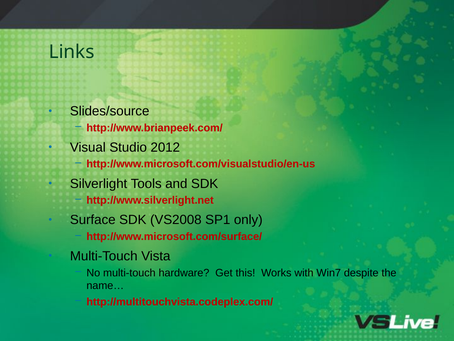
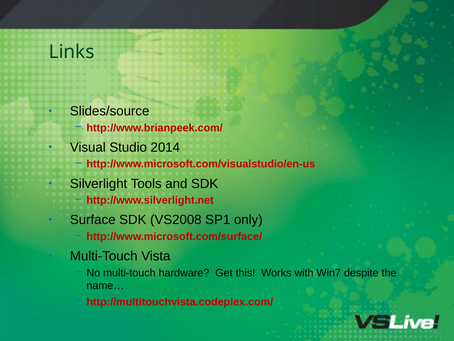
2012: 2012 -> 2014 (165, 147)
